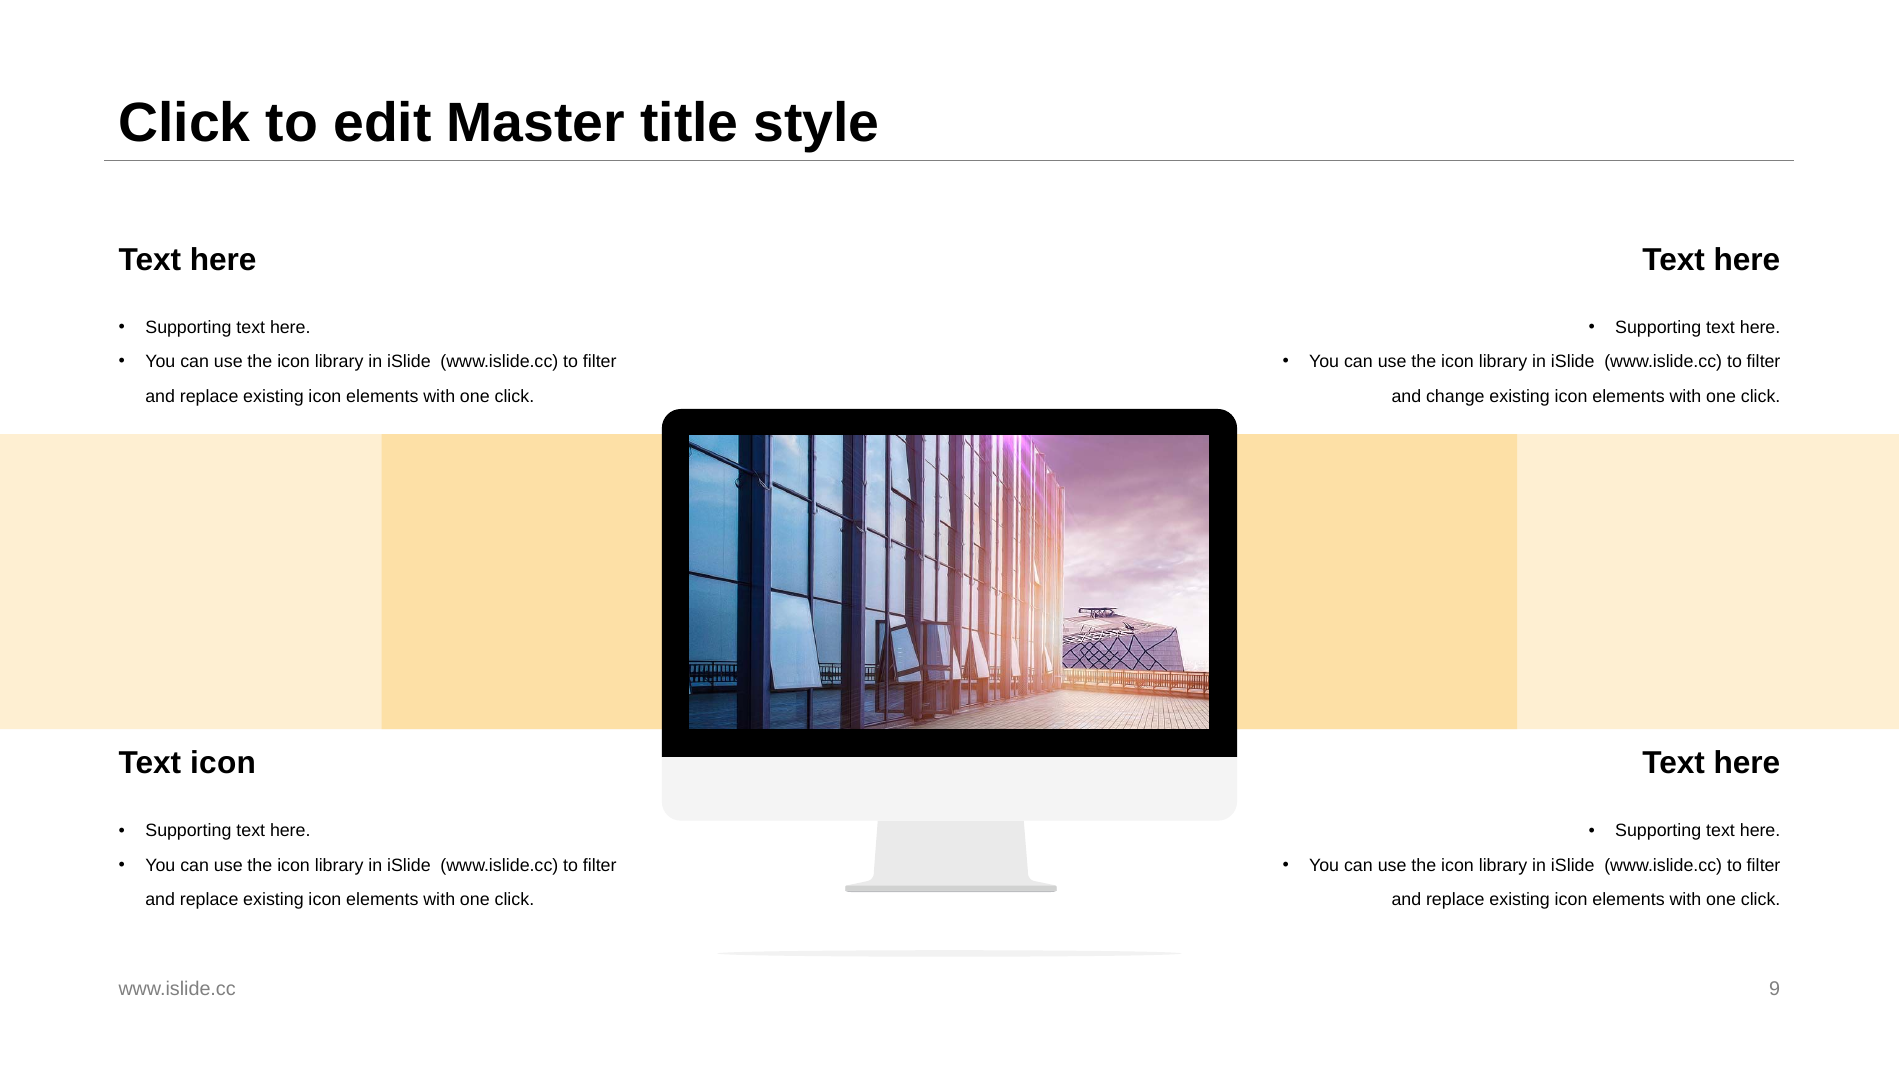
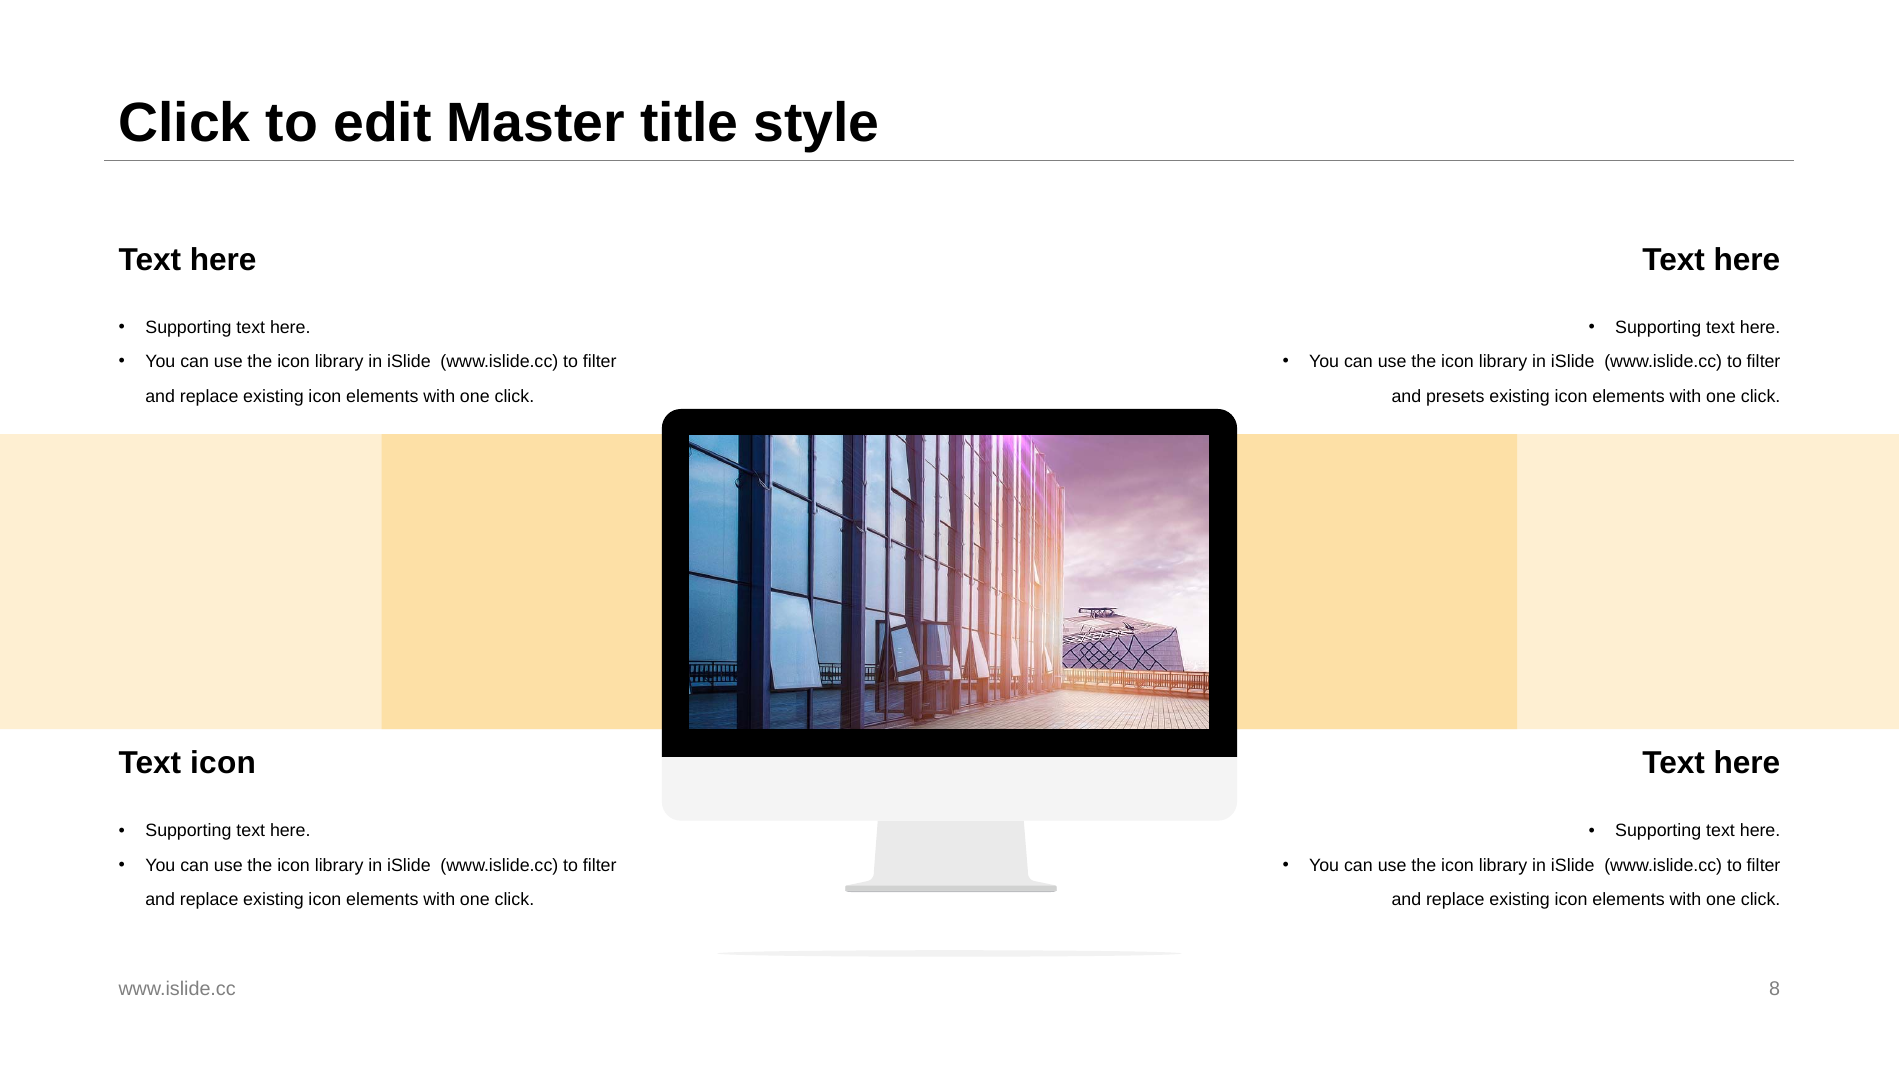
change: change -> presets (1455, 396)
9: 9 -> 8 (1775, 989)
